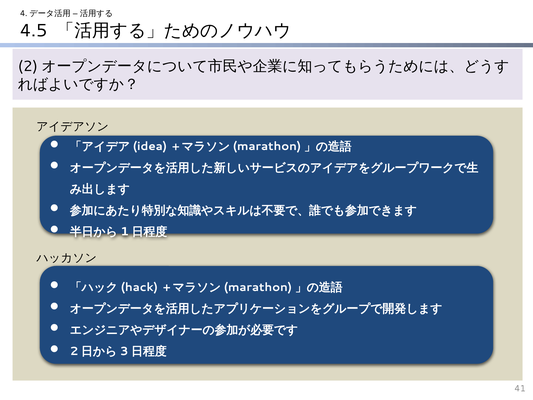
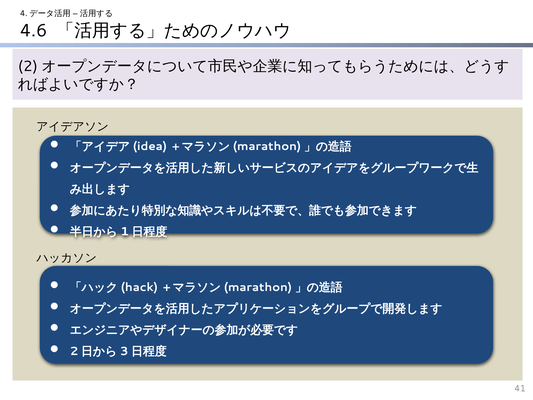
4.5: 4.5 -> 4.6 (34, 31)
